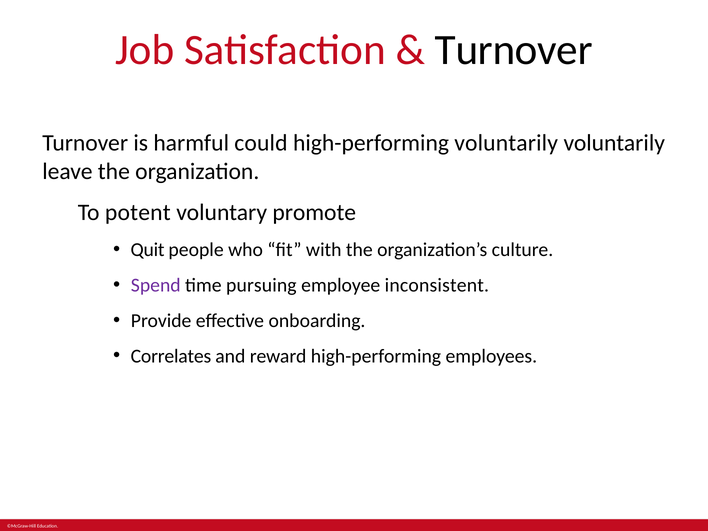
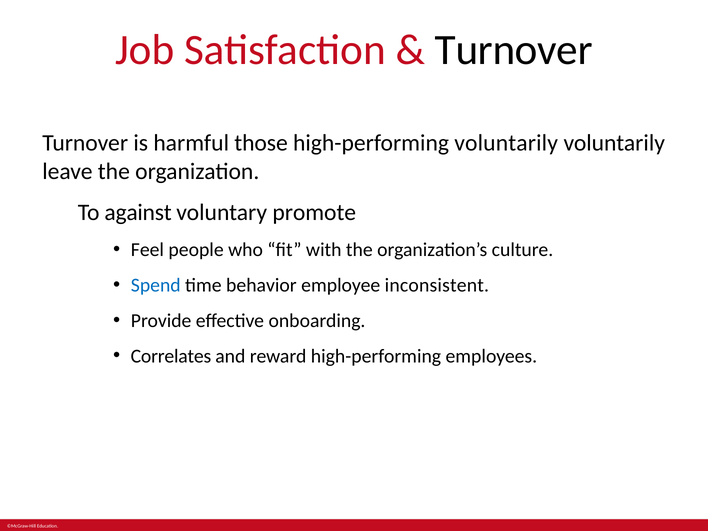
could: could -> those (261, 143)
potent: potent -> against (138, 212)
Quit: Quit -> Feel (147, 250)
Spend colour: purple -> blue (156, 285)
pursuing: pursuing -> behavior (261, 285)
